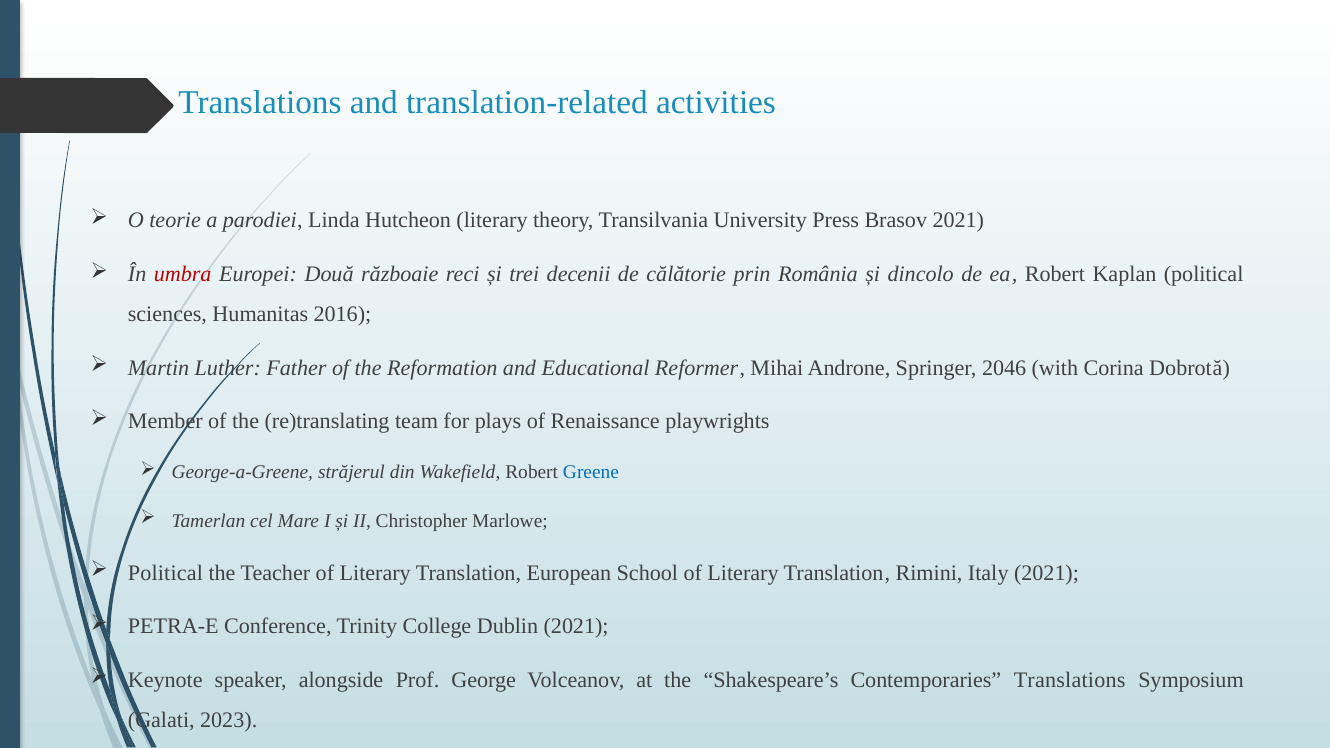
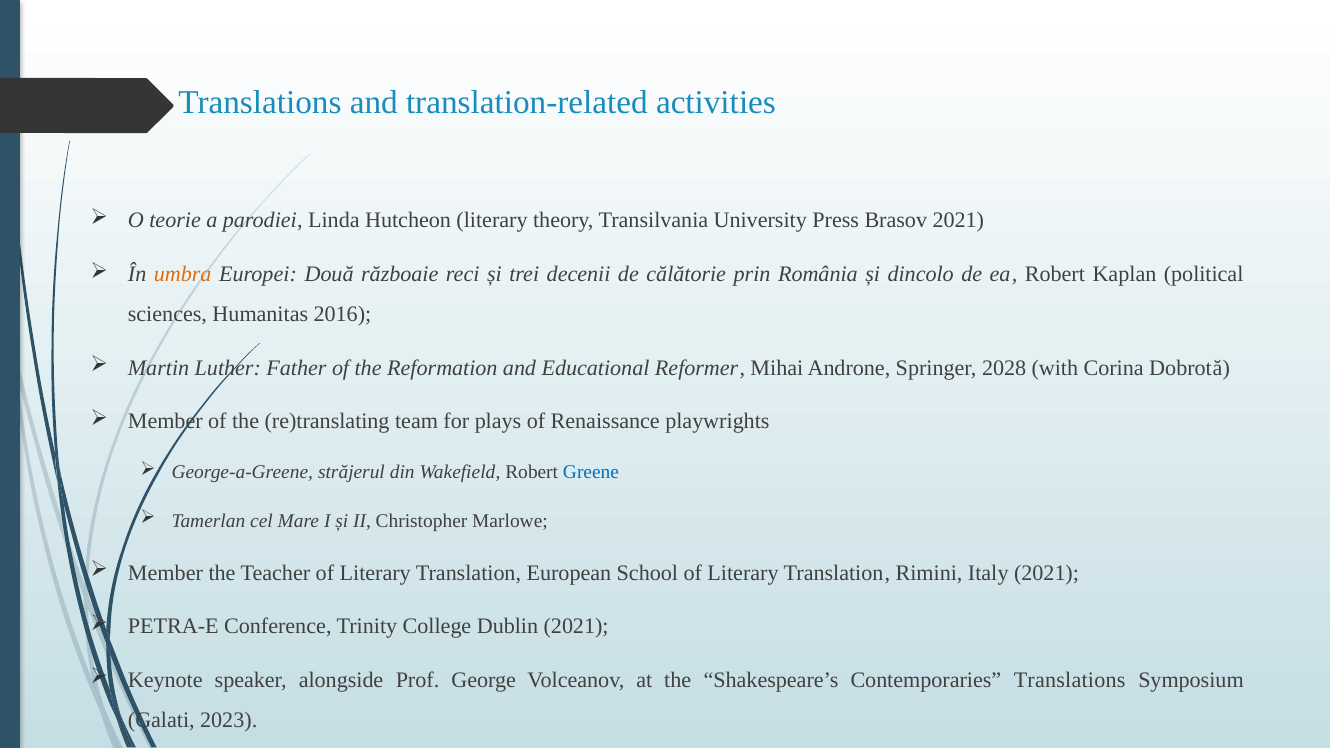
umbra colour: red -> orange (183, 274)
2046: 2046 -> 2028 (1004, 368)
Political: Political -> Member (165, 573)
